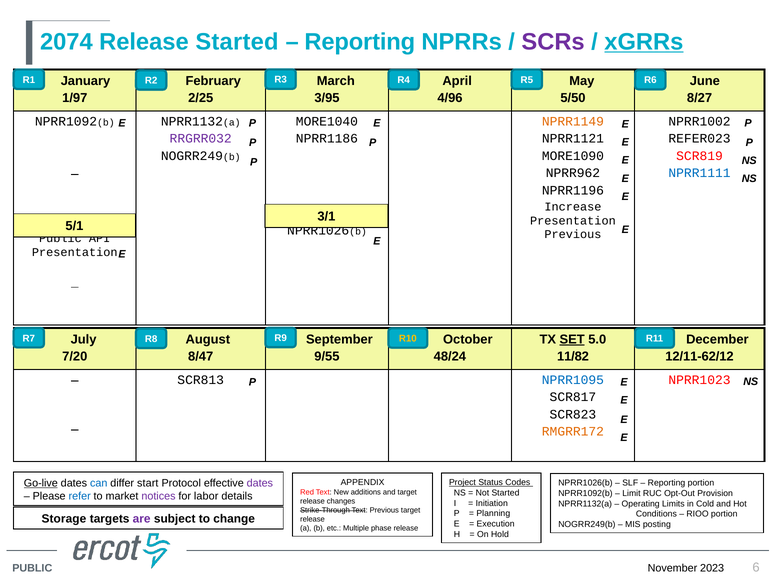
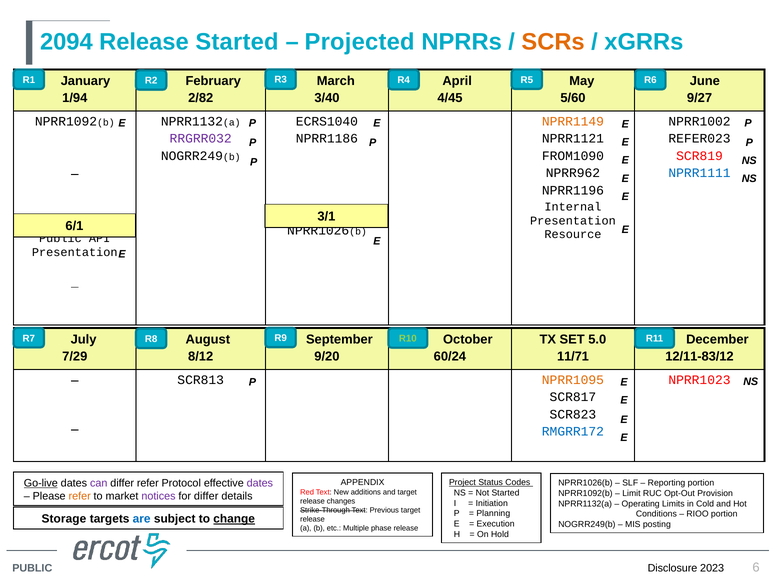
2074: 2074 -> 2094 (66, 42)
Reporting: Reporting -> Projected (360, 42)
SCRs colour: purple -> orange (553, 42)
xGRRs underline: present -> none (644, 42)
1/97: 1/97 -> 1/94 (75, 98)
2/25: 2/25 -> 2/82 (201, 98)
3/95: 3/95 -> 3/40 (327, 98)
4/96: 4/96 -> 4/45 (450, 98)
5/50: 5/50 -> 5/60 (573, 98)
8/27: 8/27 -> 9/27 (700, 98)
MORE1040: MORE1040 -> ECRS1040 (327, 121)
MORE1090: MORE1090 -> FROM1090 (573, 156)
Increase: Increase -> Internal (573, 207)
5/1: 5/1 -> 6/1 (74, 226)
Previous: Previous -> Resource (573, 234)
SET underline: present -> none (572, 339)
R10 colour: yellow -> light green (408, 339)
7/20: 7/20 -> 7/29 (75, 356)
8/47: 8/47 -> 8/12 (201, 356)
9/55: 9/55 -> 9/20 (327, 356)
48/24: 48/24 -> 60/24 (450, 356)
11/82: 11/82 -> 11/71 (573, 356)
12/11-62/12: 12/11-62/12 -> 12/11-83/12 (699, 356)
NPRR1095 colour: blue -> orange (573, 380)
RMGRR172 colour: orange -> blue (573, 431)
can colour: blue -> purple (99, 483)
differ start: start -> refer (148, 483)
refer colour: blue -> orange (80, 496)
for labor: labor -> differ (206, 496)
are colour: purple -> blue (142, 519)
change underline: none -> present (234, 519)
November: November -> Disclosure (672, 568)
